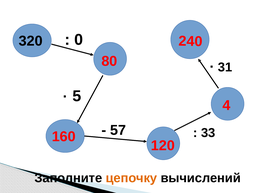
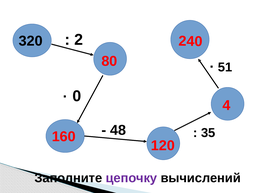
0: 0 -> 2 (79, 40)
31: 31 -> 51 (225, 67)
5: 5 -> 0 (77, 96)
57: 57 -> 48 (118, 130)
33: 33 -> 35 (208, 133)
цепочку colour: orange -> purple (131, 178)
